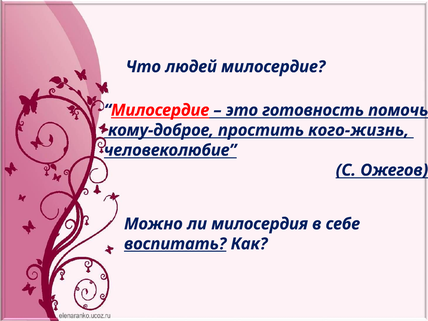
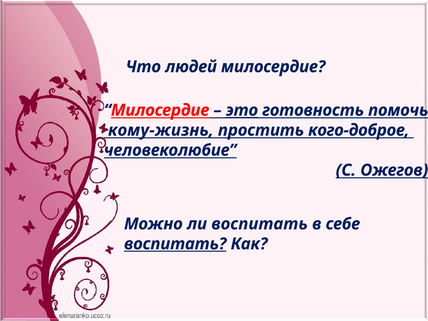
это underline: none -> present (242, 110)
кому-доброе: кому-доброе -> кому-жизнь (161, 130)
кого-жизнь: кого-жизнь -> кого-доброе (359, 130)
ли милосердия: милосердия -> воспитать (260, 224)
